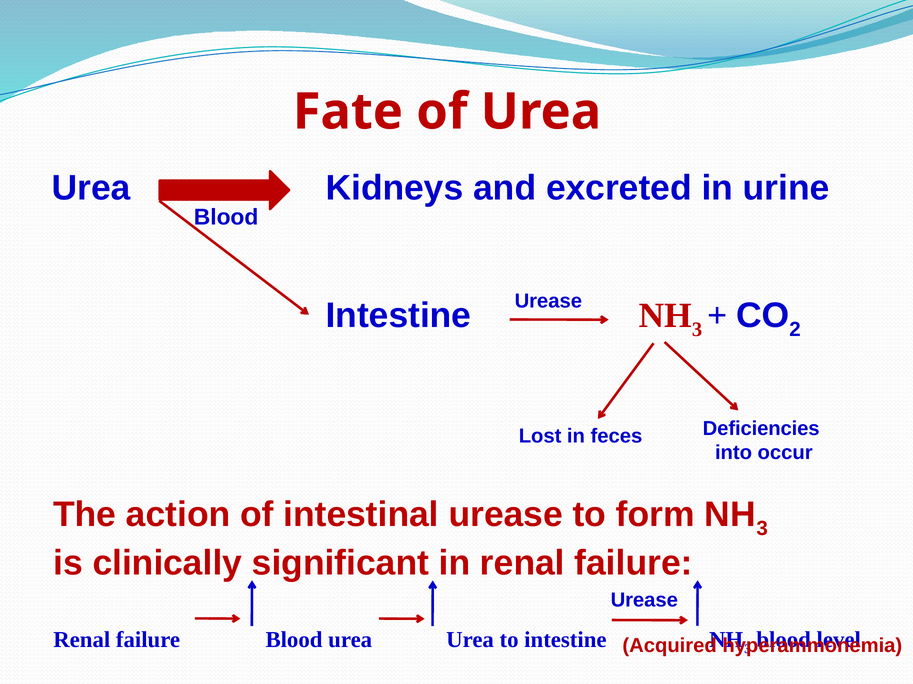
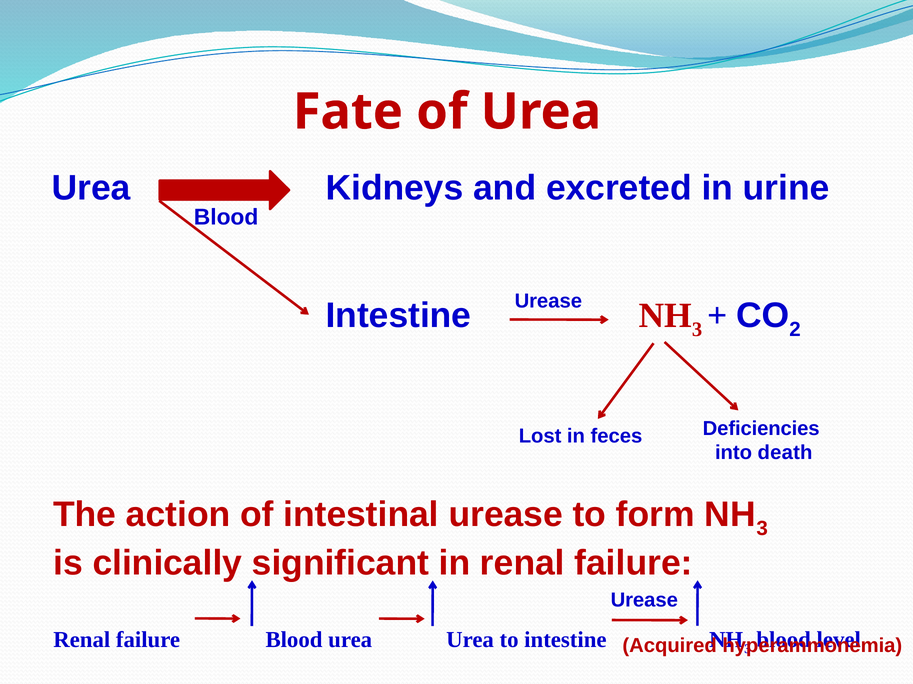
occur: occur -> death (785, 453)
